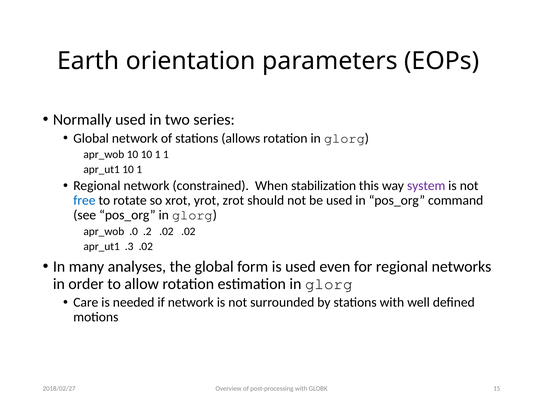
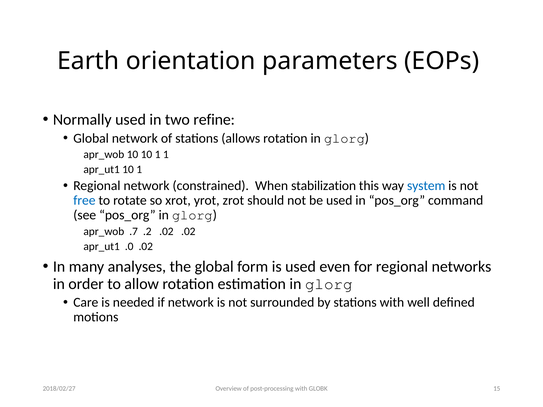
series: series -> refine (214, 120)
system colour: purple -> blue (426, 186)
.0: .0 -> .7 (134, 231)
.3: .3 -> .0 (129, 247)
